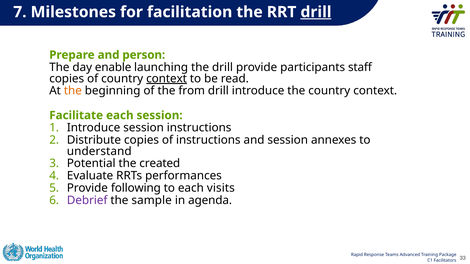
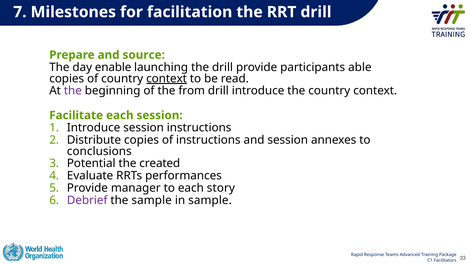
drill underline: present -> none (316, 12)
person: person -> source (144, 55)
staff: staff -> able (360, 67)
the colour: orange -> purple (73, 91)
understand: understand -> conclusions (99, 151)
following: following -> manager (136, 188)
visits: visits -> story (221, 188)
in agenda: agenda -> sample (210, 201)
